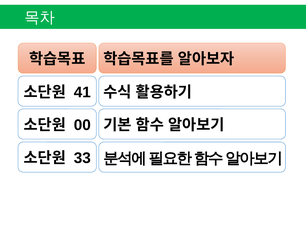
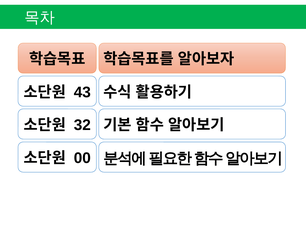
41: 41 -> 43 (82, 92)
00: 00 -> 32 (82, 125)
33: 33 -> 00 (82, 158)
